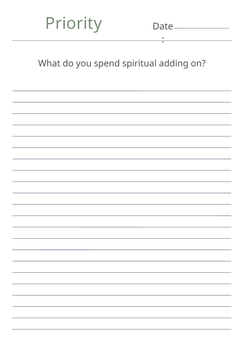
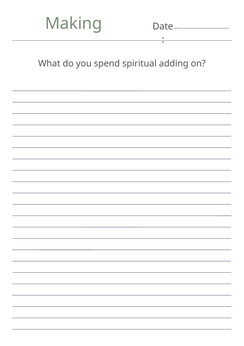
Priority: Priority -> Making (74, 23)
